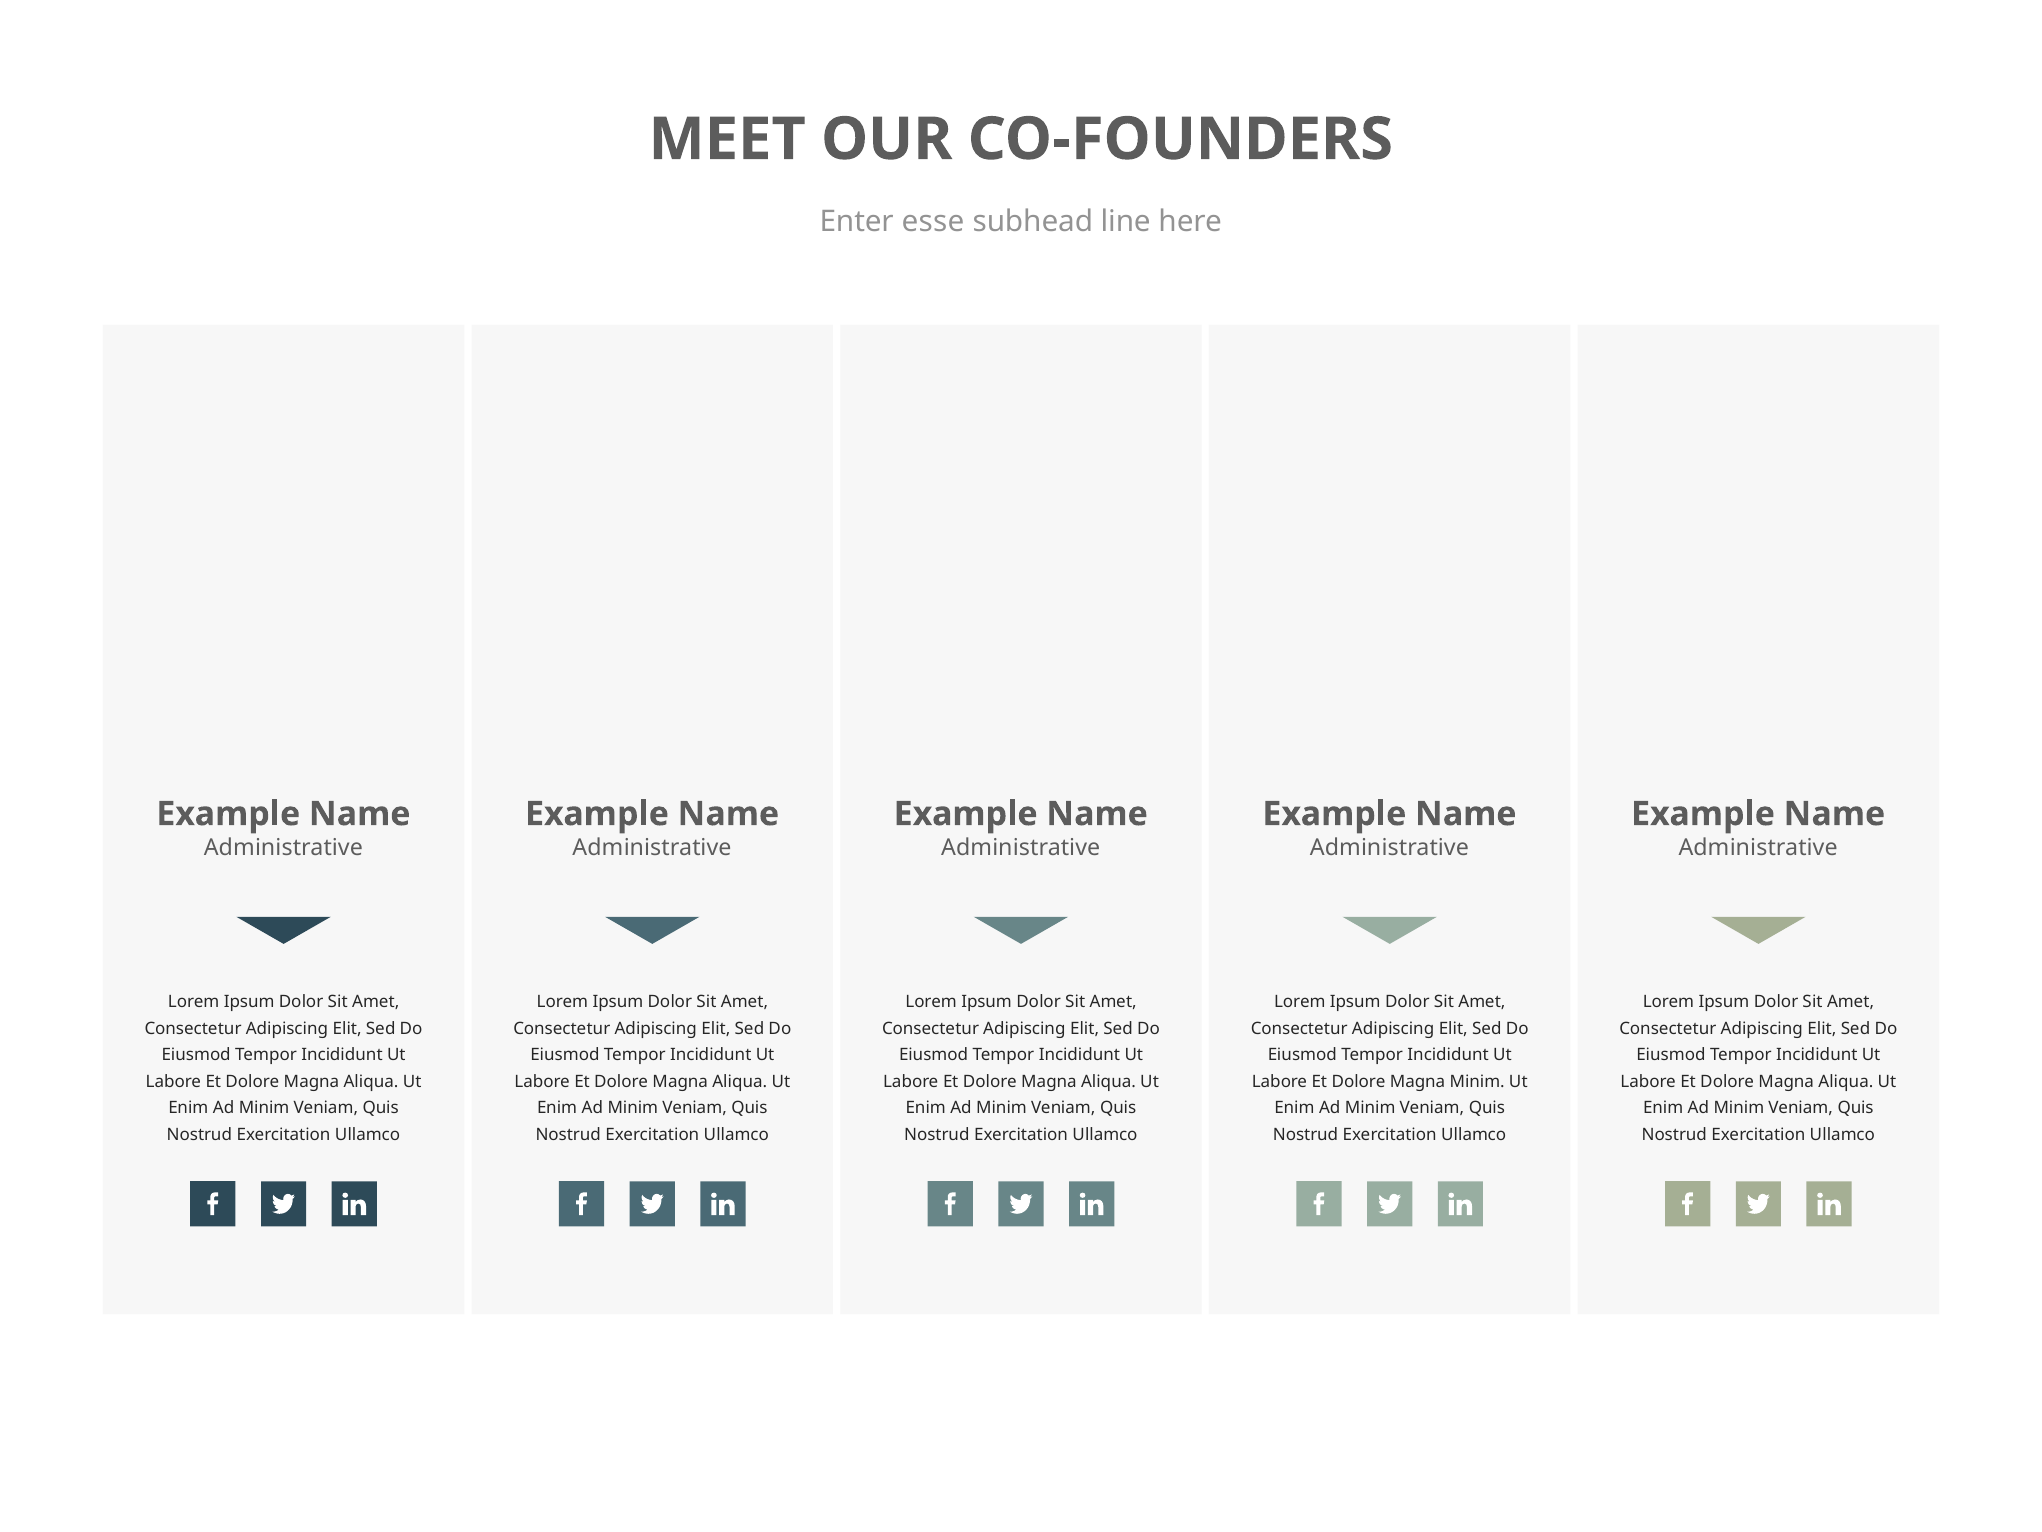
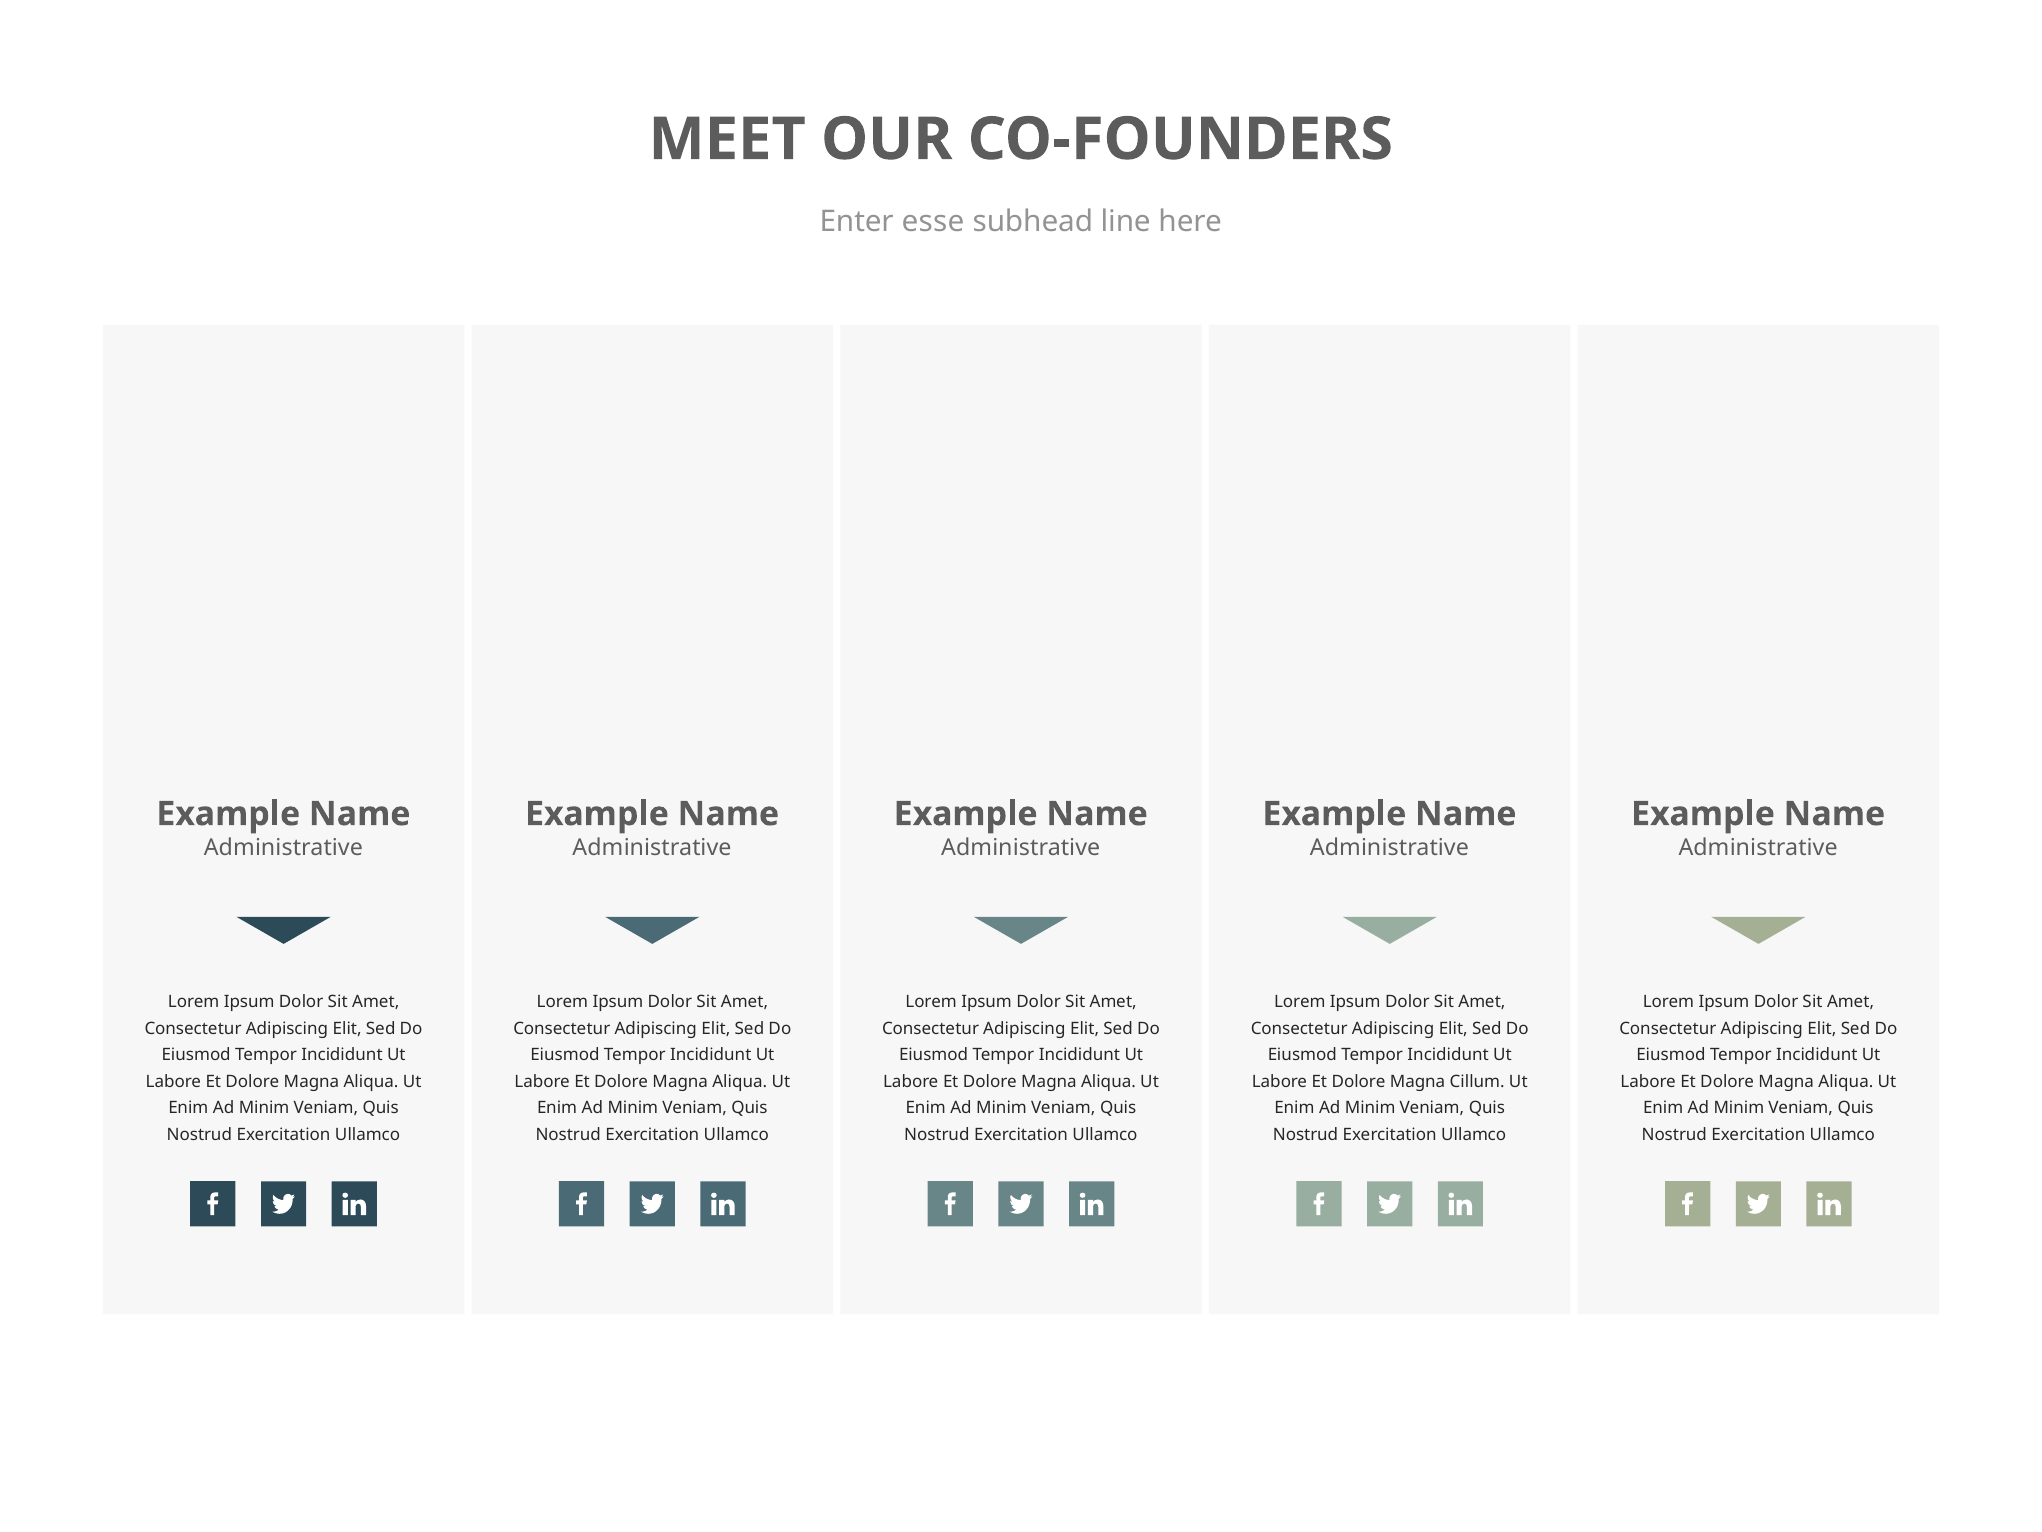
Magna Minim: Minim -> Cillum (1477, 1081)
